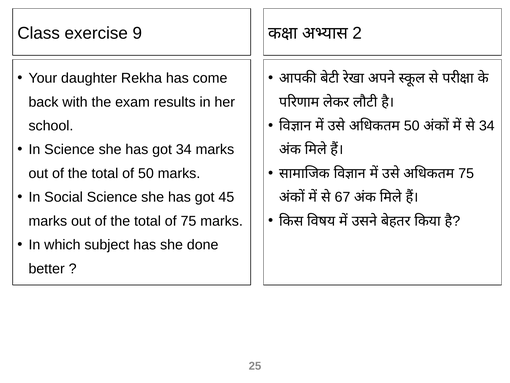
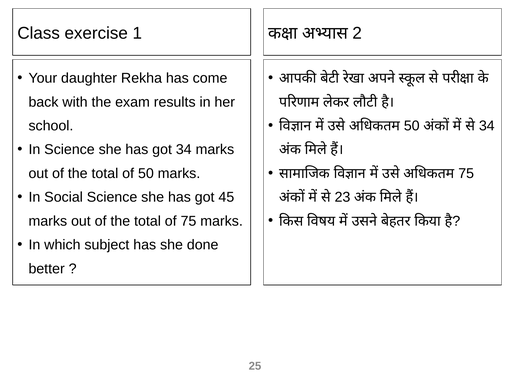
9: 9 -> 1 (137, 33)
67: 67 -> 23 (342, 197)
